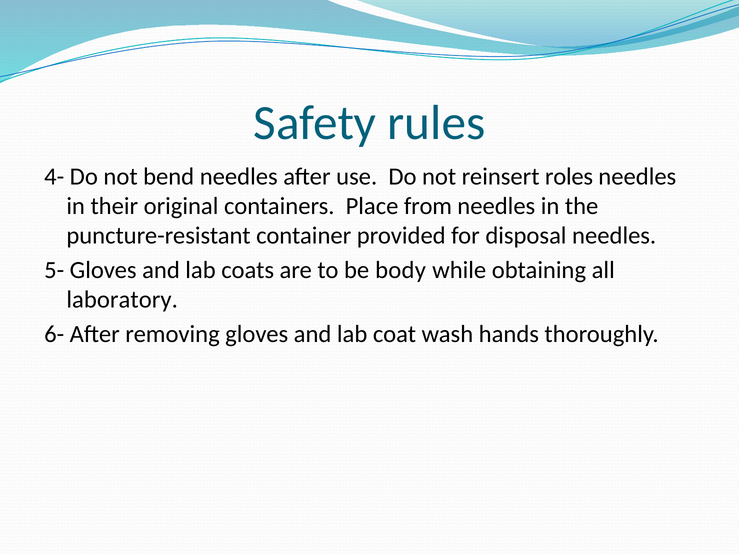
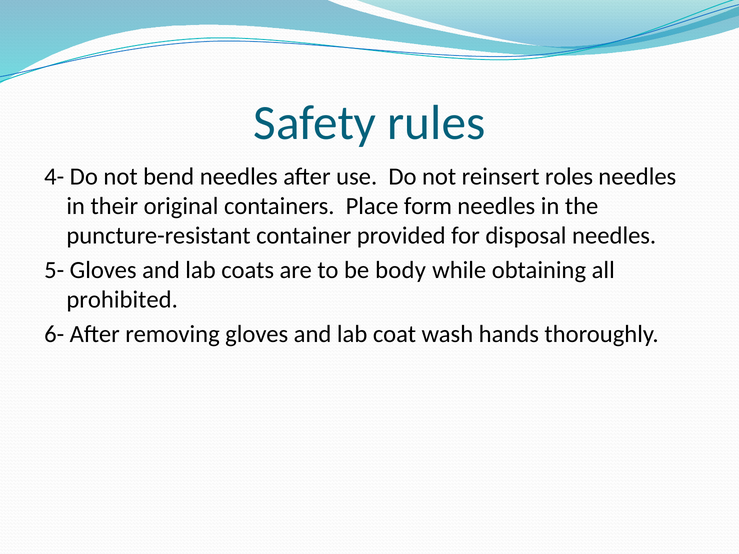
from: from -> form (428, 206)
laboratory: laboratory -> prohibited (122, 300)
